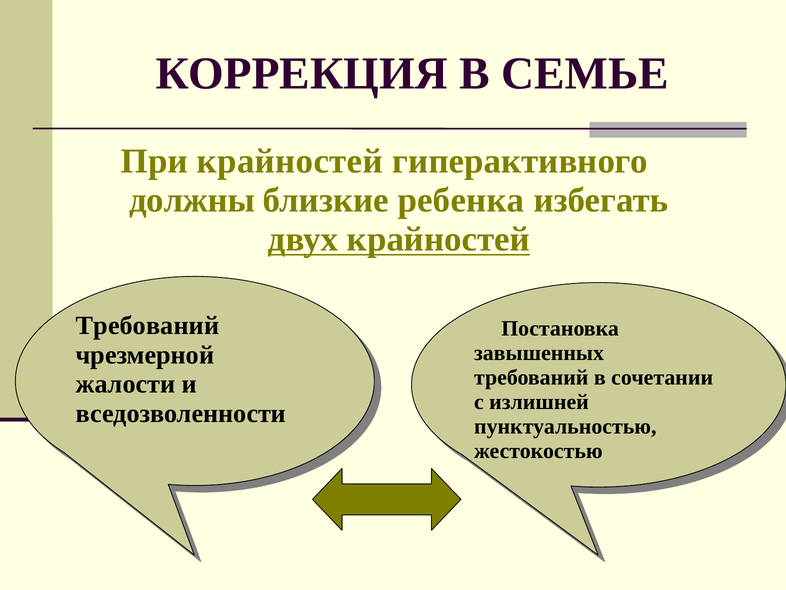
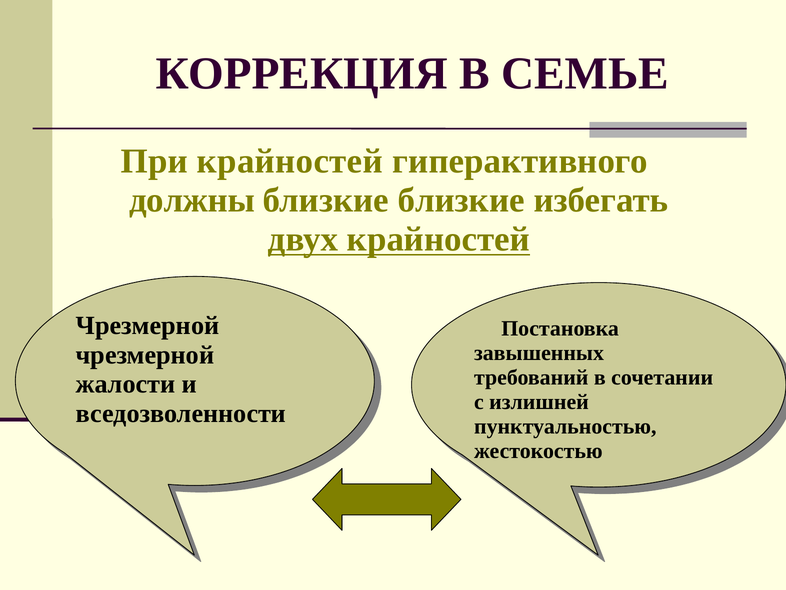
близкие ребенка: ребенка -> близкие (461, 200)
Требований: Требований -> Чрезмерной (148, 325)
